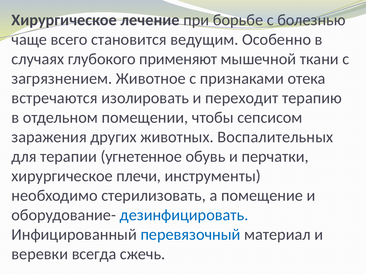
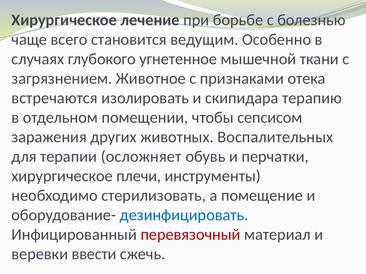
применяют: применяют -> угнетенное (178, 59)
переходит: переходит -> скипидара (242, 98)
угнетенное: угнетенное -> осложняет (141, 157)
перевязочный colour: blue -> red (191, 235)
всегда: всегда -> ввести (94, 254)
